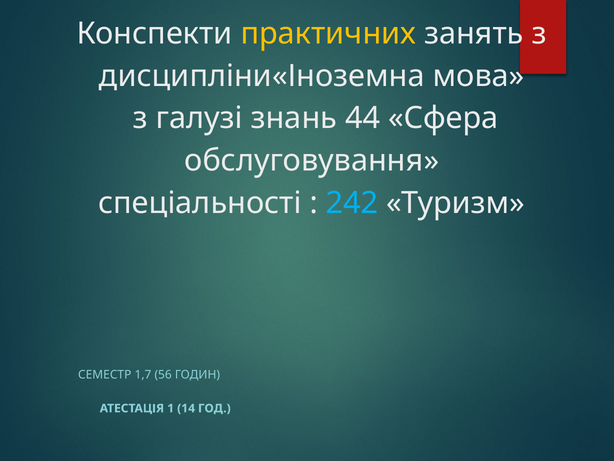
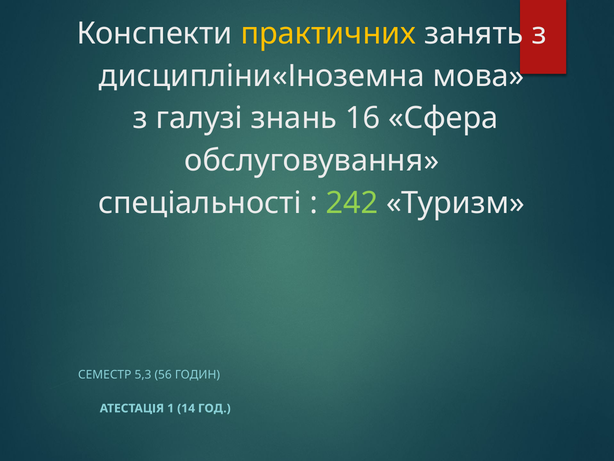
44: 44 -> 16 (363, 118)
242 colour: light blue -> light green (352, 203)
1,7: 1,7 -> 5,3 (143, 374)
